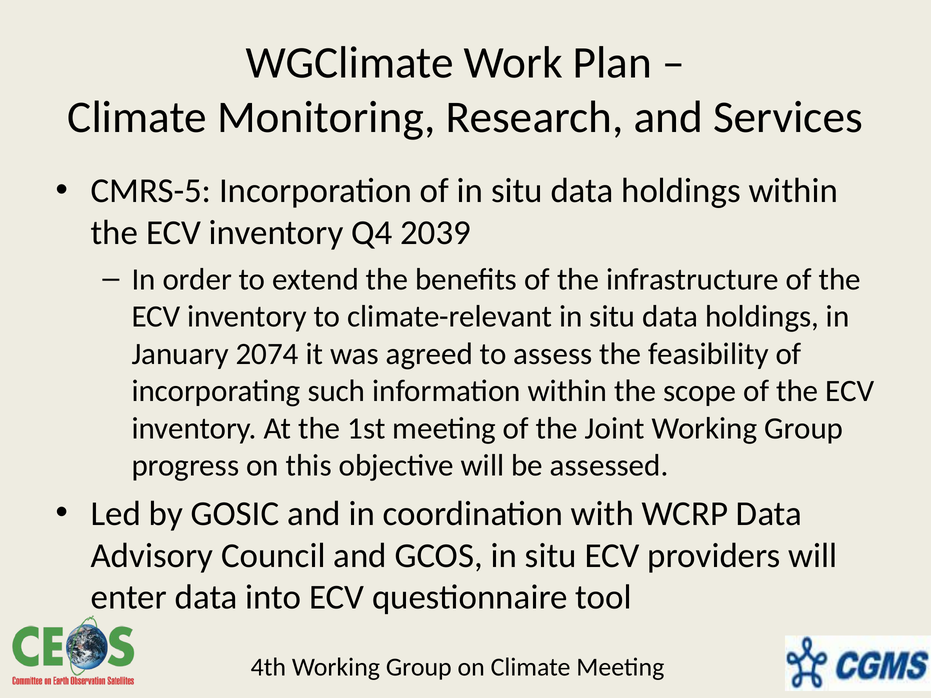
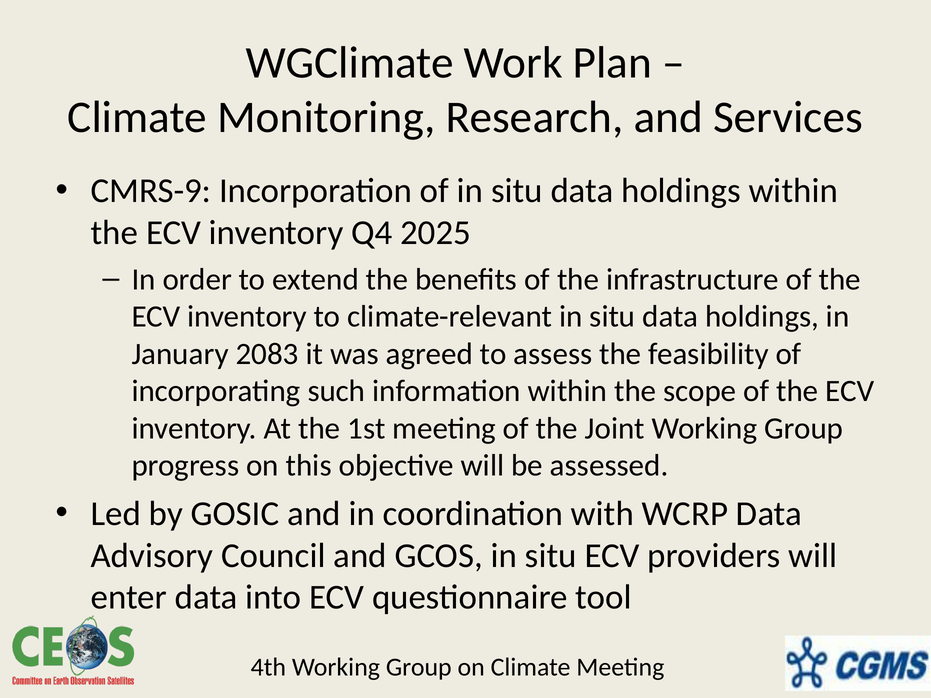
CMRS-5: CMRS-5 -> CMRS-9 (151, 191)
2039: 2039 -> 2025 (436, 233)
2074: 2074 -> 2083 (267, 354)
